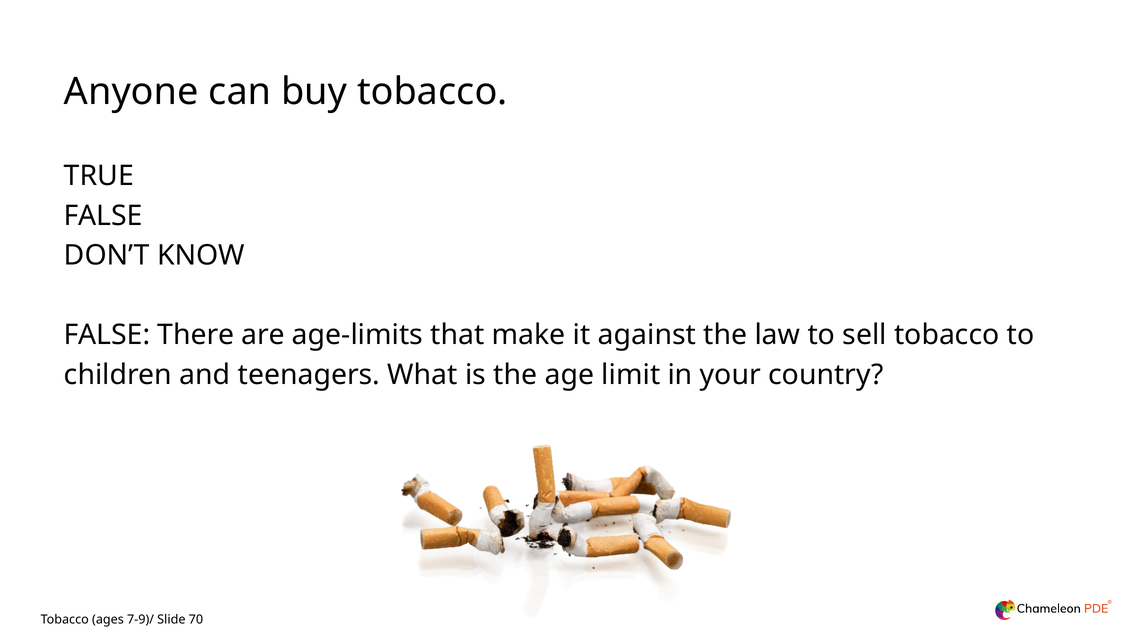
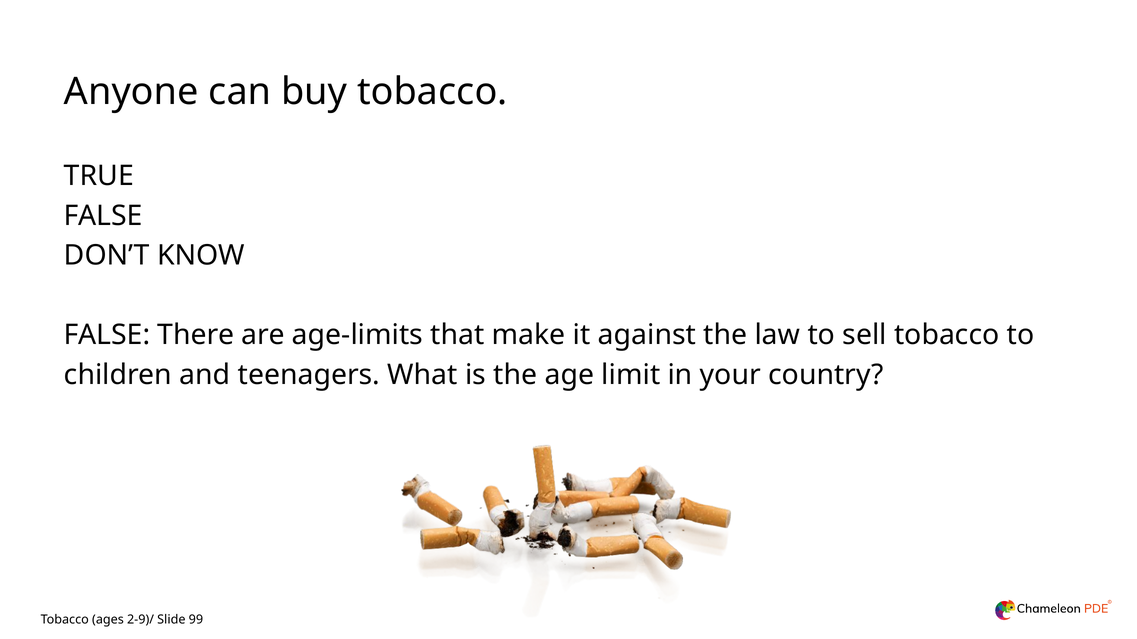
7-9)/: 7-9)/ -> 2-9)/ (141, 620)
70: 70 -> 99 (196, 620)
